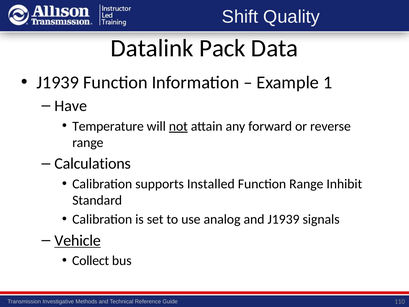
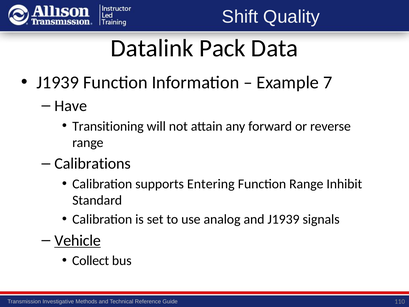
1: 1 -> 7 (328, 82)
Temperature: Temperature -> Transitioning (108, 126)
not underline: present -> none (178, 126)
Calculations: Calculations -> Calibrations (93, 164)
Installed: Installed -> Entering (211, 184)
